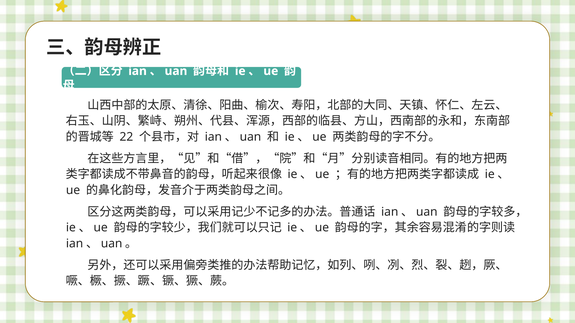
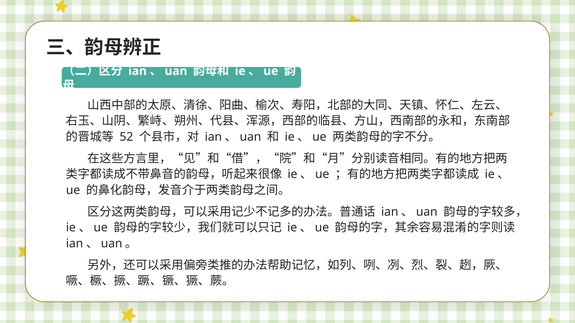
22: 22 -> 52 (126, 137)
